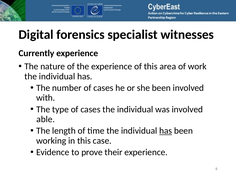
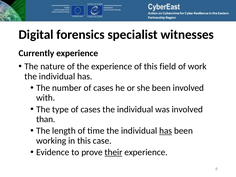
area: area -> field (168, 66)
able: able -> than (46, 119)
their underline: none -> present (114, 152)
